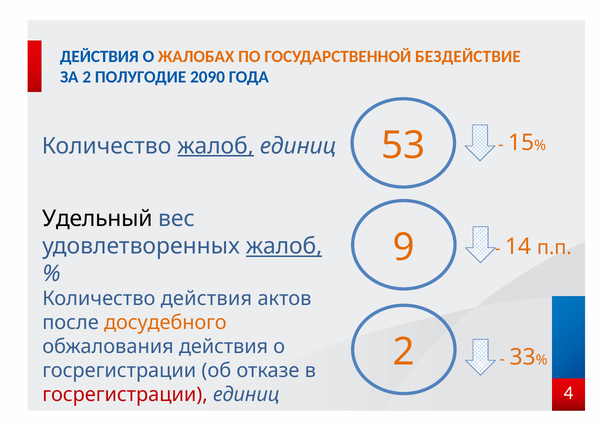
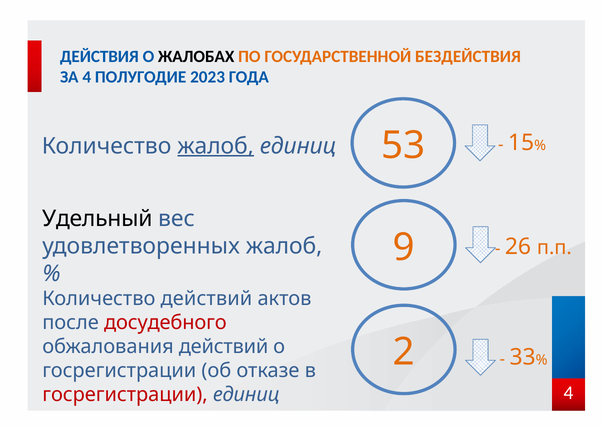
ЖАЛОБАХ colour: orange -> black (196, 56)
БЕЗДЕЙСТВИЕ: БЕЗДЕЙСТВИЕ -> БЕЗДЕЙСТВИЯ (468, 56)
ЗА 2: 2 -> 4 (87, 77)
2090: 2090 -> 2023 (208, 77)
14: 14 -> 26 (518, 247)
жалоб underline: present -> none (284, 246)
Количество действия: действия -> действий (206, 298)
досудебного colour: orange -> red (165, 322)
обжалования действия: действия -> действий (224, 346)
